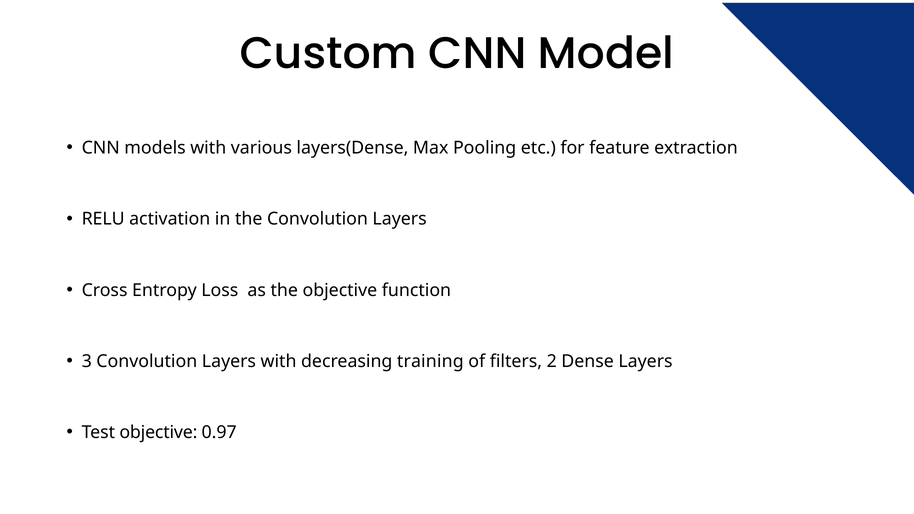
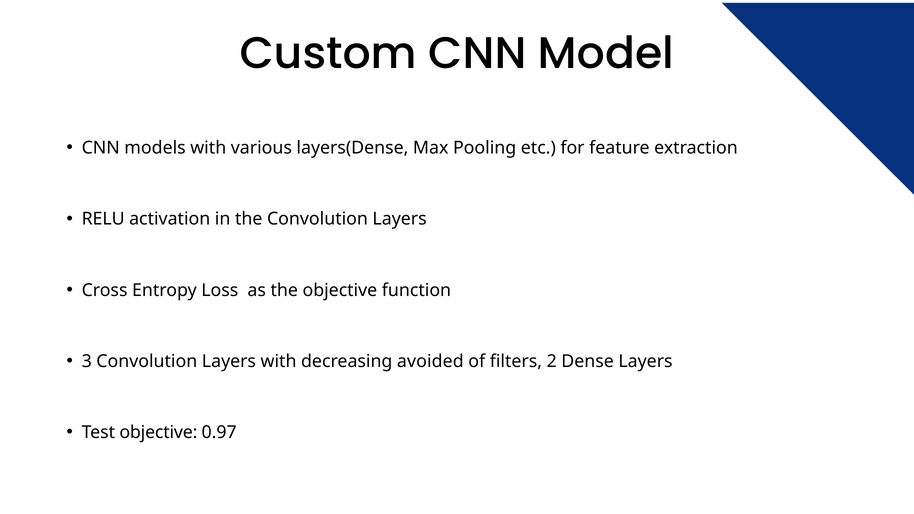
training: training -> avoided (430, 361)
